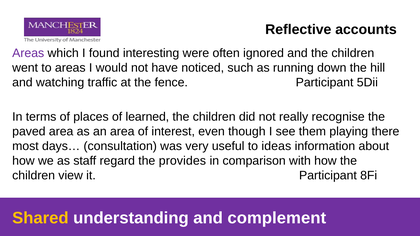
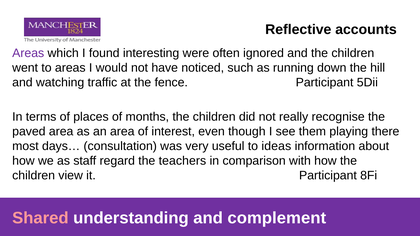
learned: learned -> months (147, 117)
provides: provides -> teachers (182, 161)
Shared colour: yellow -> pink (40, 218)
